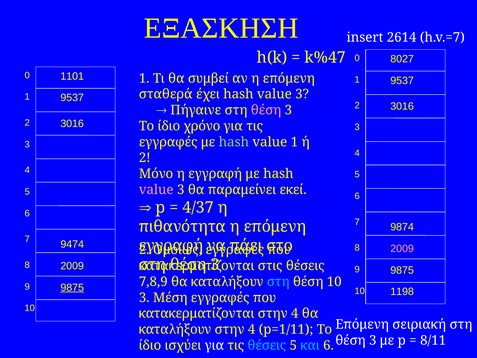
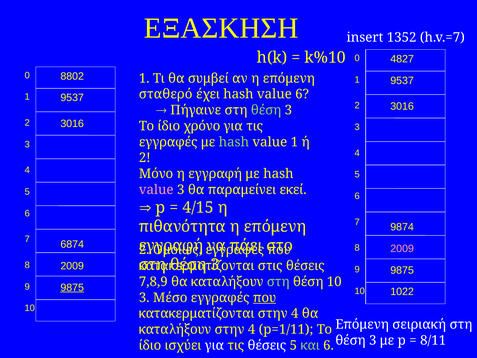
2614: 2614 -> 1352 (402, 37)
k%47: k%47 -> k%10 (325, 58)
8027: 8027 -> 4827 (402, 59)
1101: 1101 -> 8802 (72, 76)
σταθερά: σταθερά -> σταθερό (166, 94)
έχει hash value 3: 3 -> 6 (302, 94)
θέση colour: pink -> light green (266, 110)
4/37: 4/37 -> 4/15 (198, 207)
9474: 9474 -> 6874 (72, 244)
στη colour: light blue -> light green (278, 282)
1198: 1198 -> 1022 (402, 292)
Μέση: Μέση -> Μέσο (170, 297)
που underline: none -> present (265, 297)
θέσεις colour: light blue -> white (267, 345)
και colour: light blue -> light green (310, 345)
